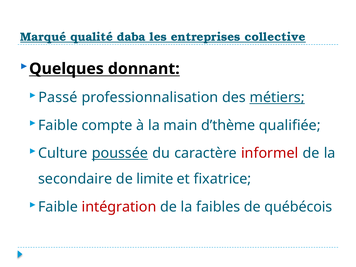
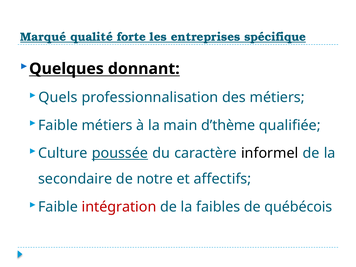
daba: daba -> forte (131, 37)
collective: collective -> spécifique (275, 37)
Passé: Passé -> Quels (58, 97)
métiers underline: present -> none (277, 97)
Faible compte: compte -> métiers (107, 125)
informel colour: red -> black (270, 153)
limite: limite -> notre (155, 179)
fixatrice: fixatrice -> affectifs (222, 179)
